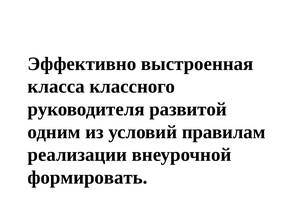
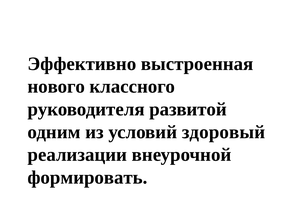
класса: класса -> нового (56, 86)
правилам: правилам -> здоровый (223, 131)
